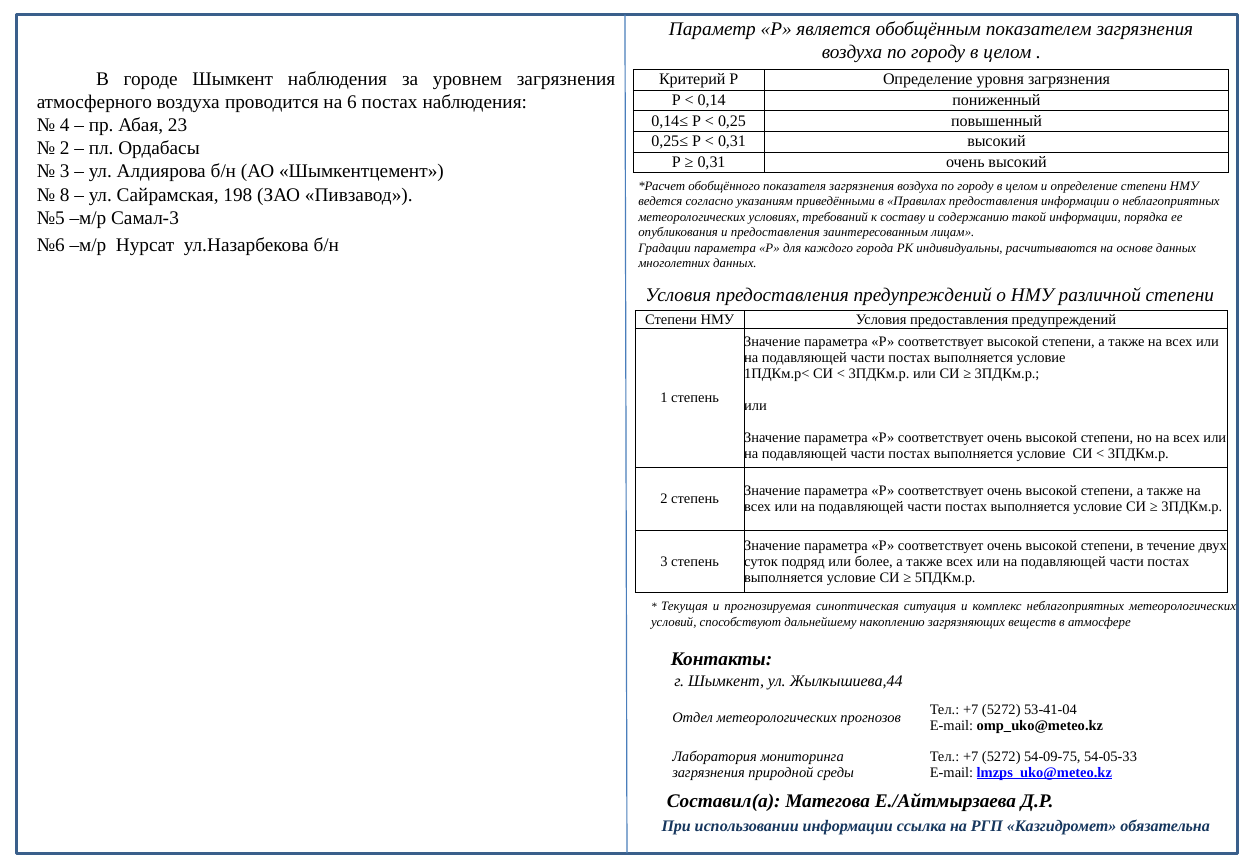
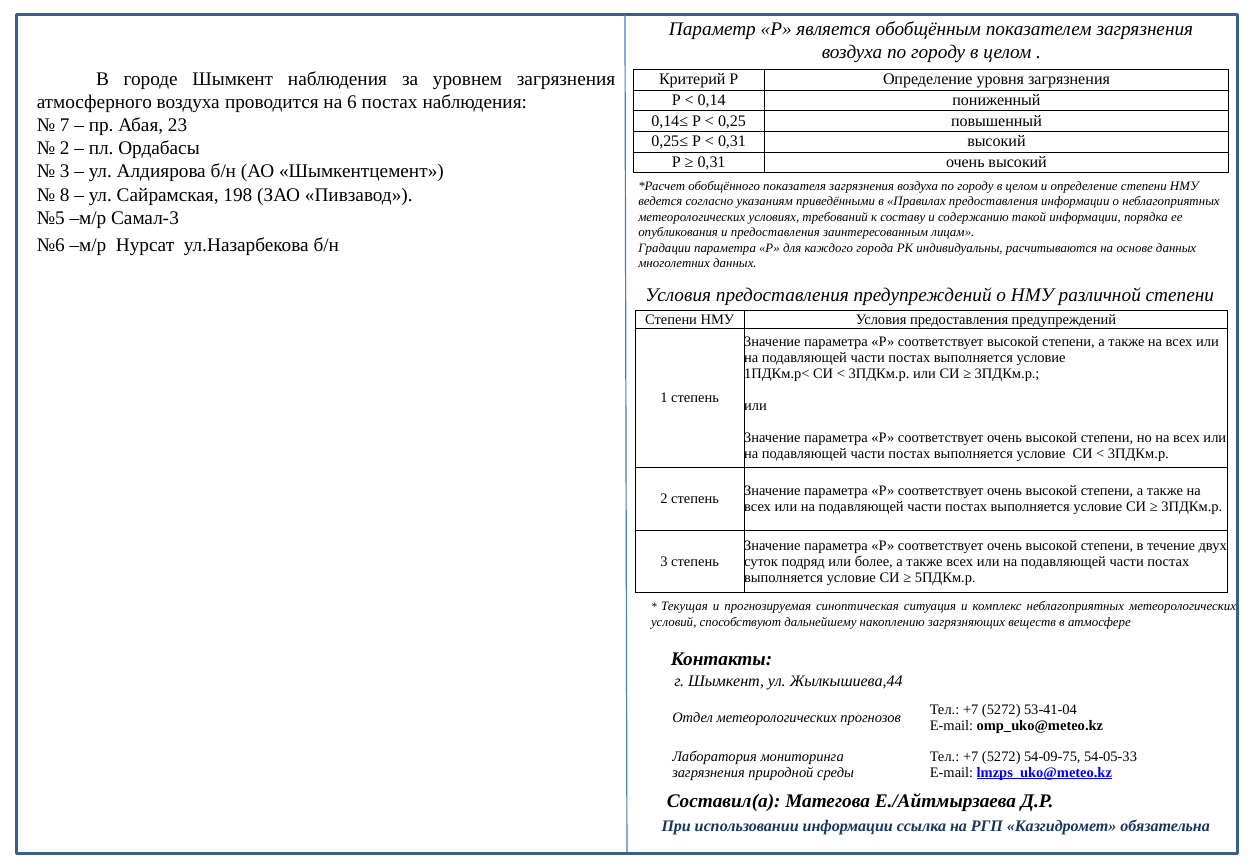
4: 4 -> 7 (65, 125)
